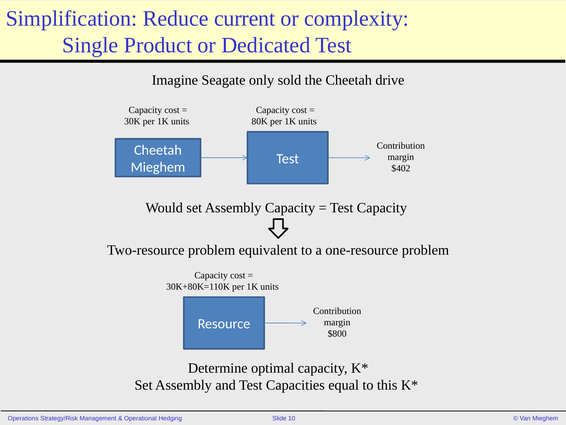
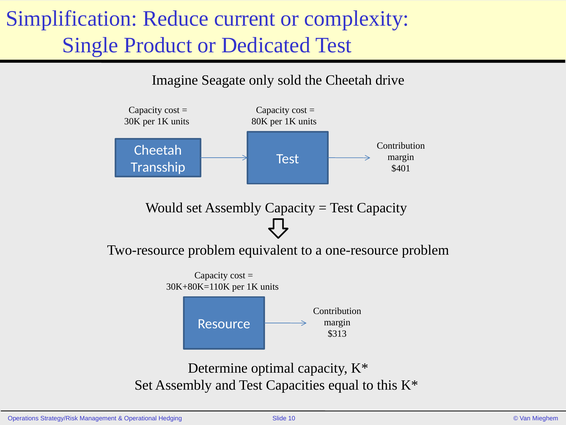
Mieghem: Mieghem -> Transship (158, 167)
$402: $402 -> $401 (401, 168)
$800: $800 -> $313 (337, 333)
